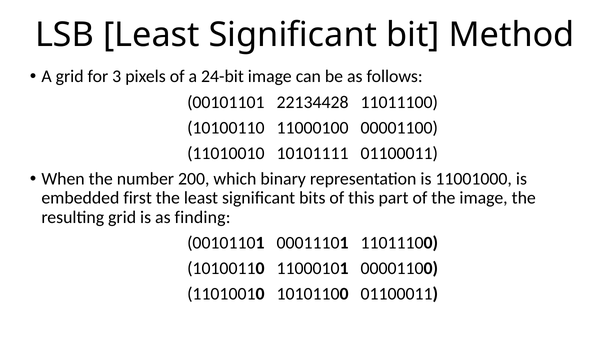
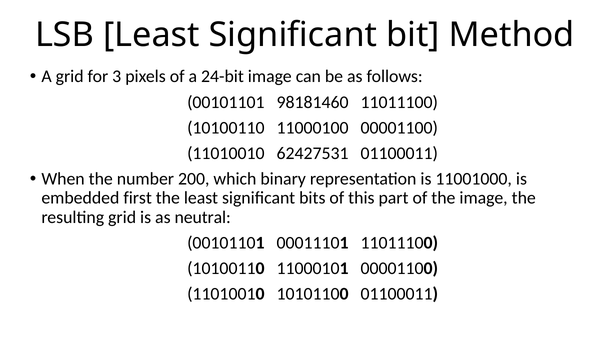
22134428: 22134428 -> 98181460 (313, 102)
10101111: 10101111 -> 62427531 (313, 153)
finding: finding -> neutral (203, 217)
